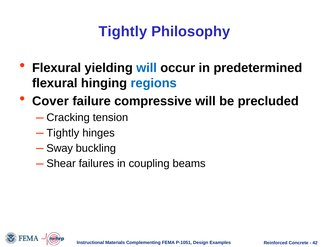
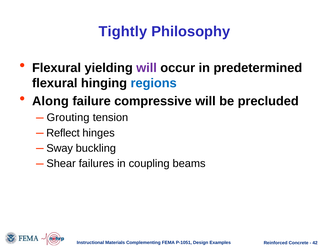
will colour: blue -> purple (147, 68)
Cover: Cover -> Along (50, 101)
Cracking: Cracking -> Grouting (68, 117)
Tightly: Tightly -> Reflect (63, 133)
